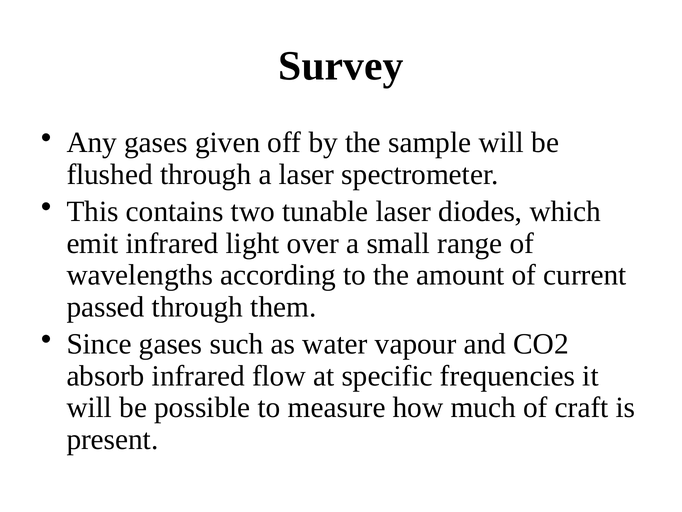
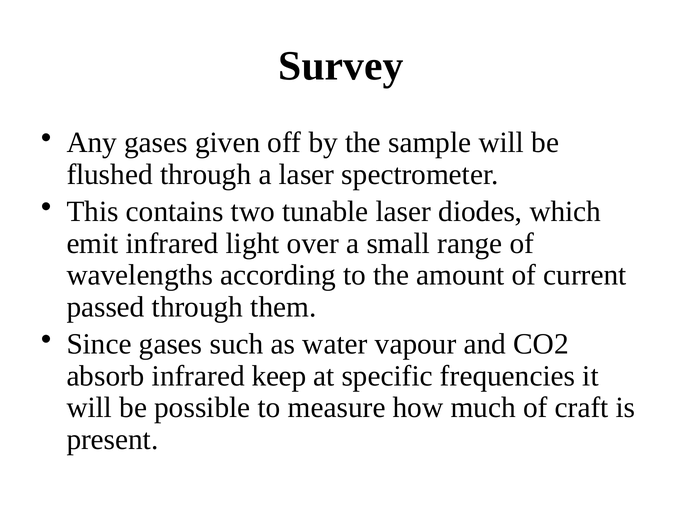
flow: flow -> keep (279, 376)
